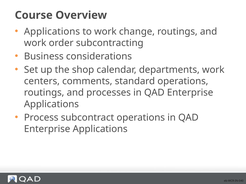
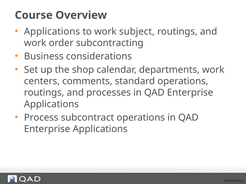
change: change -> subject (137, 32)
